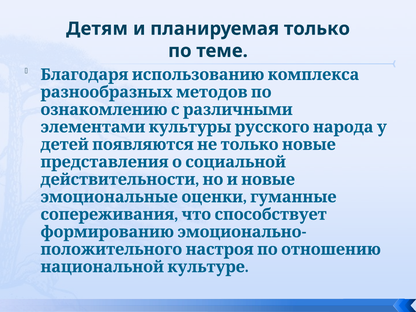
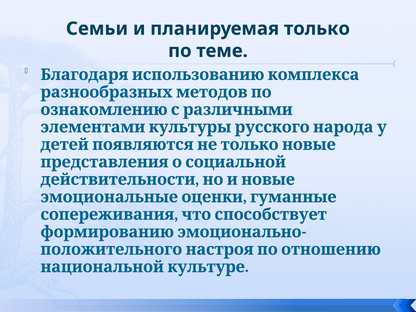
Детям: Детям -> Семьи (97, 29)
